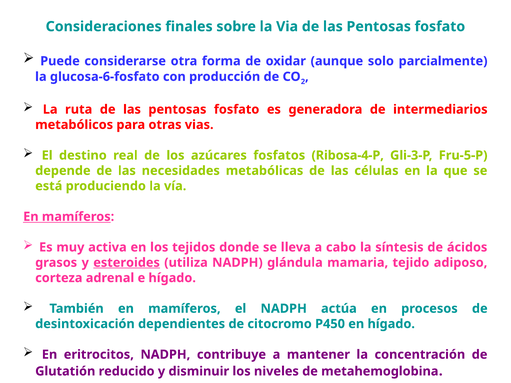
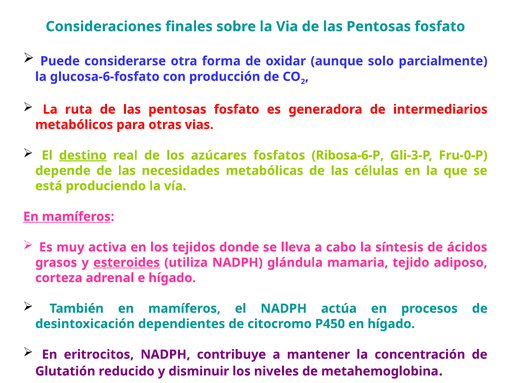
destino underline: none -> present (83, 155)
Ribosa-4-P: Ribosa-4-P -> Ribosa-6-P (348, 155)
Fru-5-P: Fru-5-P -> Fru-0-P (463, 155)
